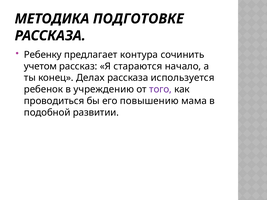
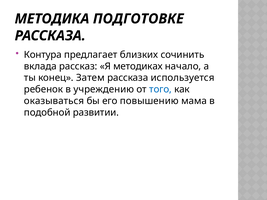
Ребенку: Ребенку -> Контура (43, 55)
контура: контура -> близких (139, 55)
учетом: учетом -> вклада (40, 66)
стараются: стараются -> методиках (138, 66)
Делах: Делах -> Затем (90, 78)
того colour: purple -> blue (160, 89)
проводиться: проводиться -> оказываться (54, 101)
